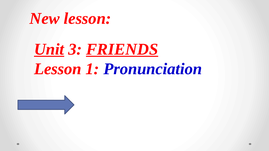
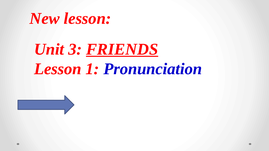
Unit underline: present -> none (49, 49)
